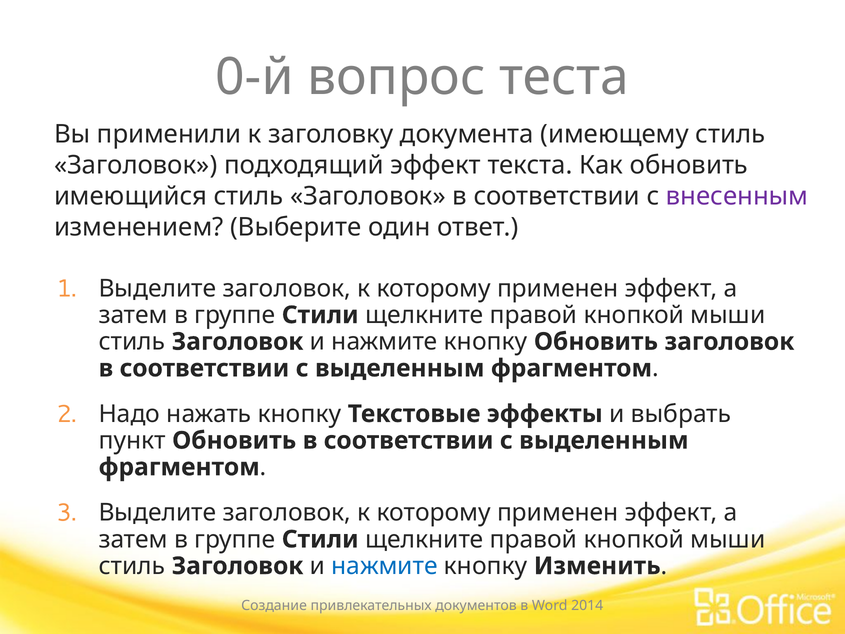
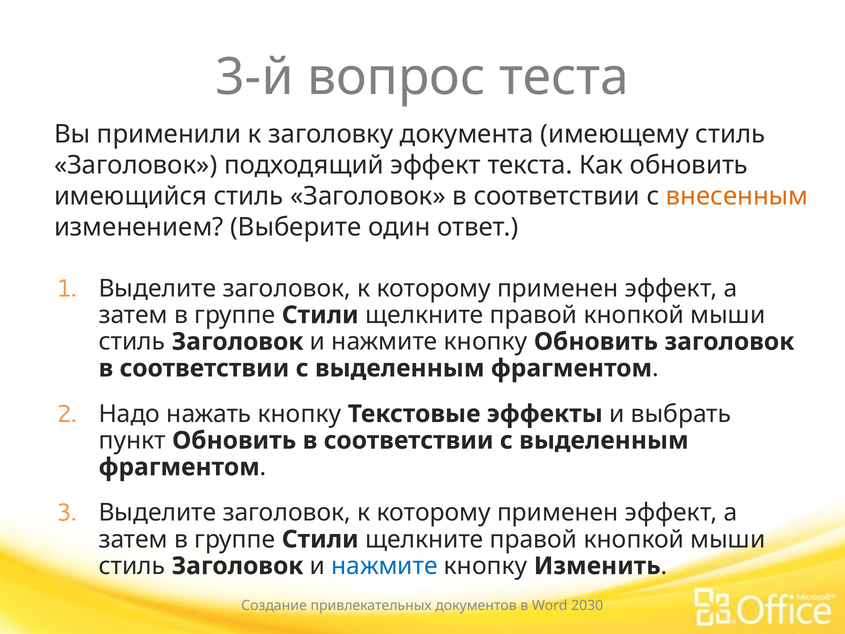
0-й: 0-й -> 3-й (255, 77)
внесенным colour: purple -> orange (737, 196)
2014: 2014 -> 2030 (587, 605)
